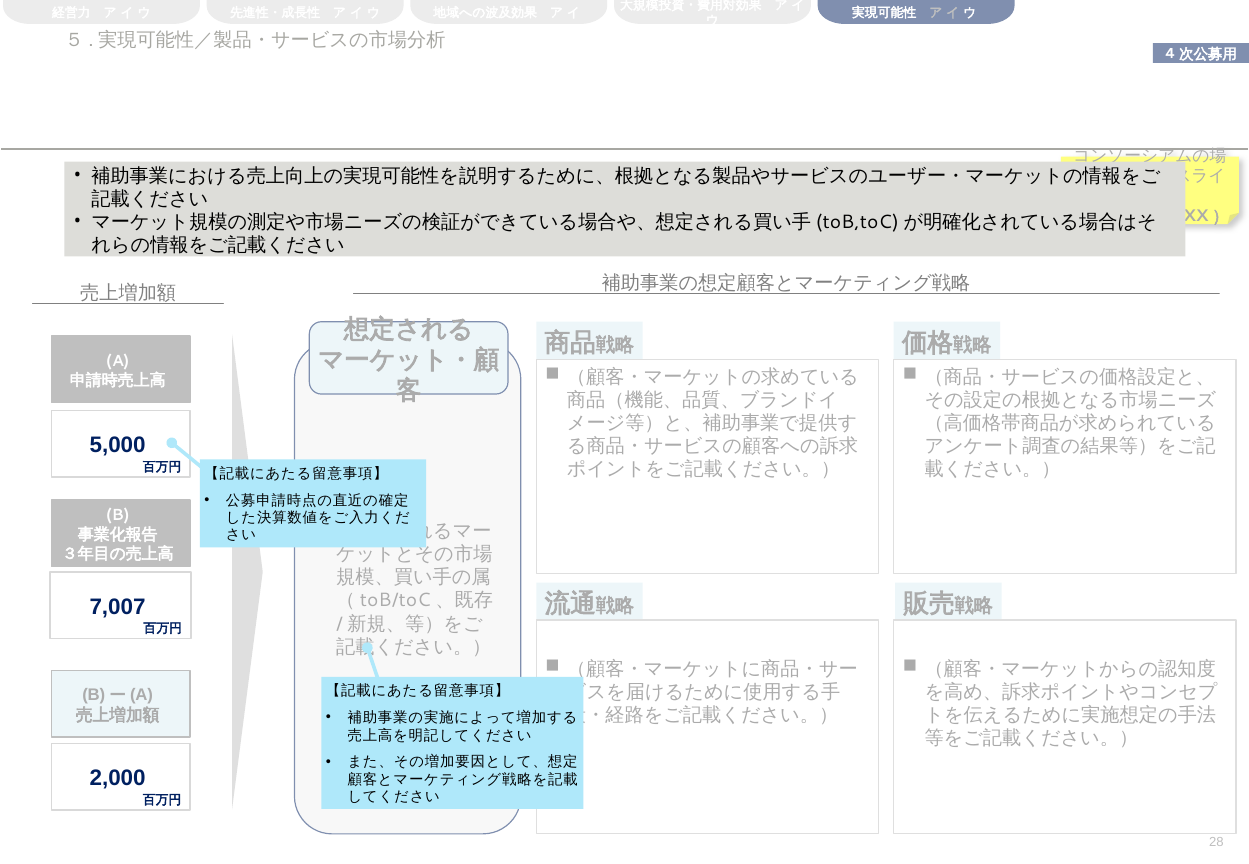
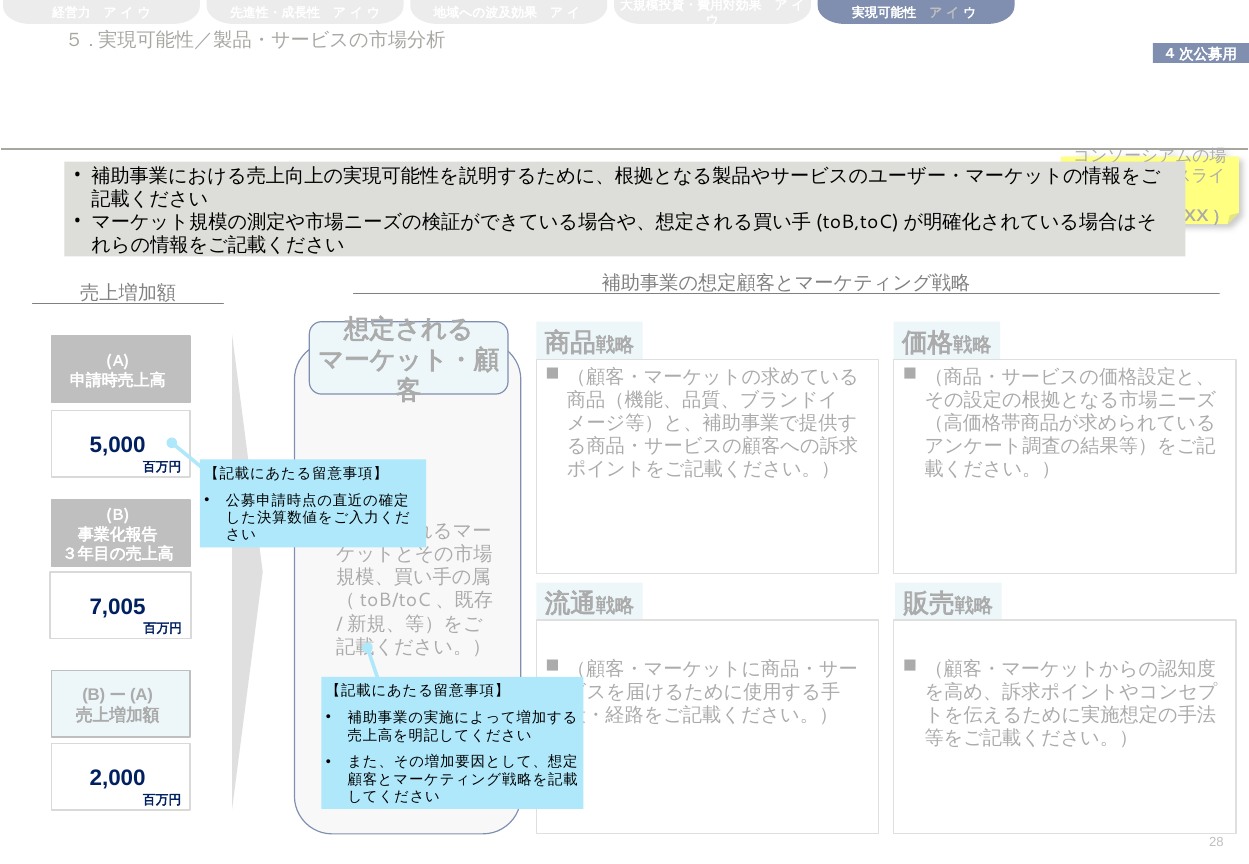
7,007: 7,007 -> 7,005 (118, 607)
